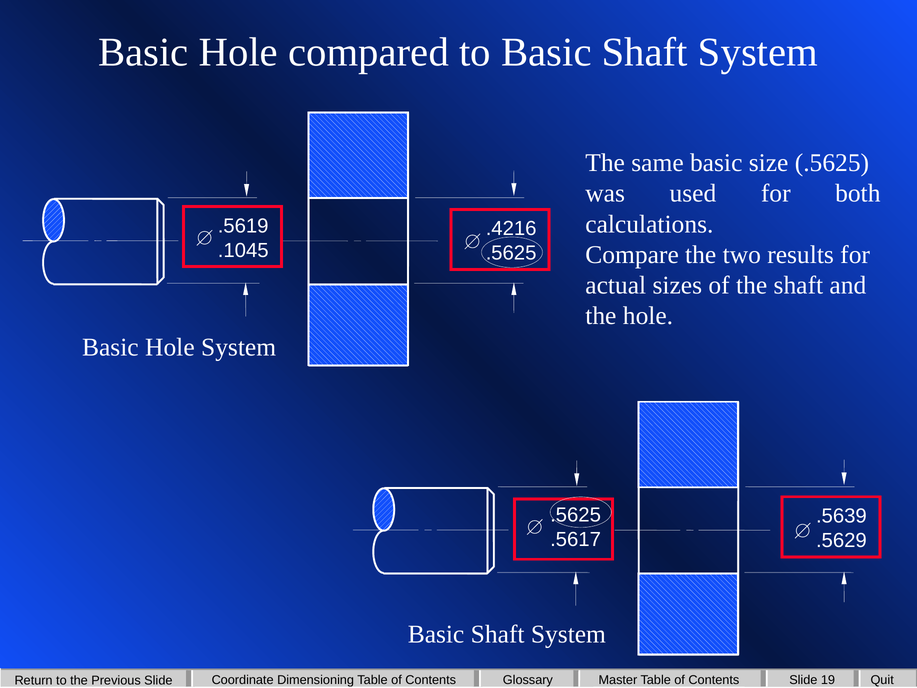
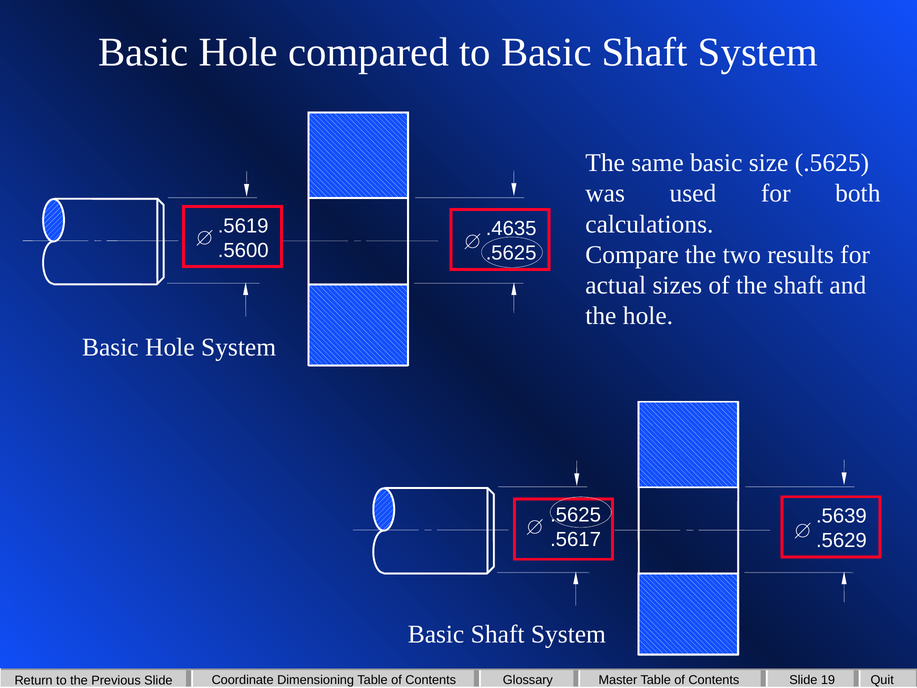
.4216: .4216 -> .4635 (511, 228)
.1045: .1045 -> .5600 (243, 250)
